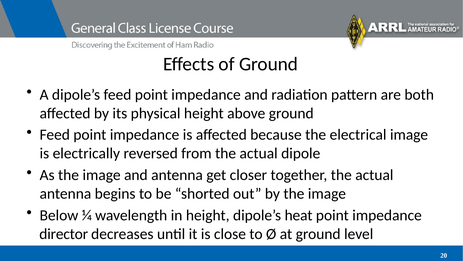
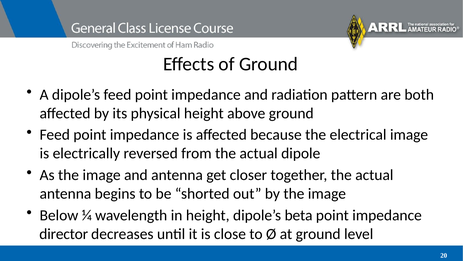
heat: heat -> beta (299, 215)
